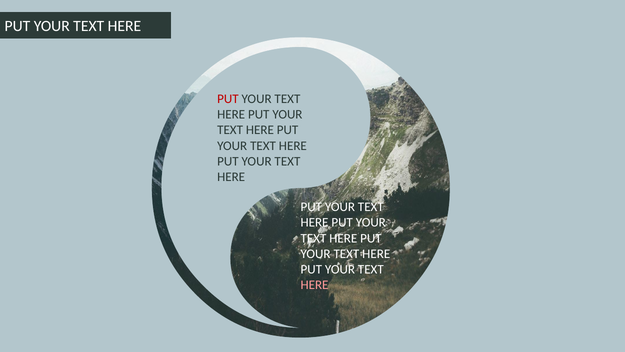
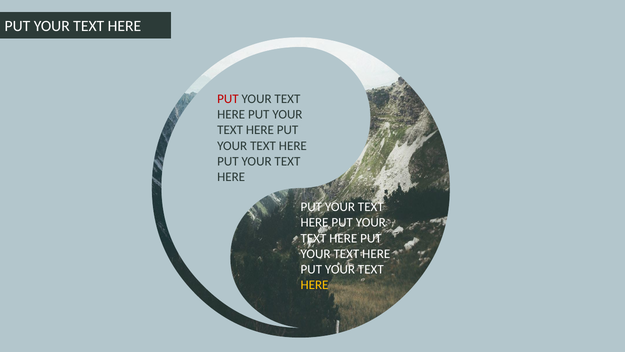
HERE colour: pink -> yellow (315, 285)
